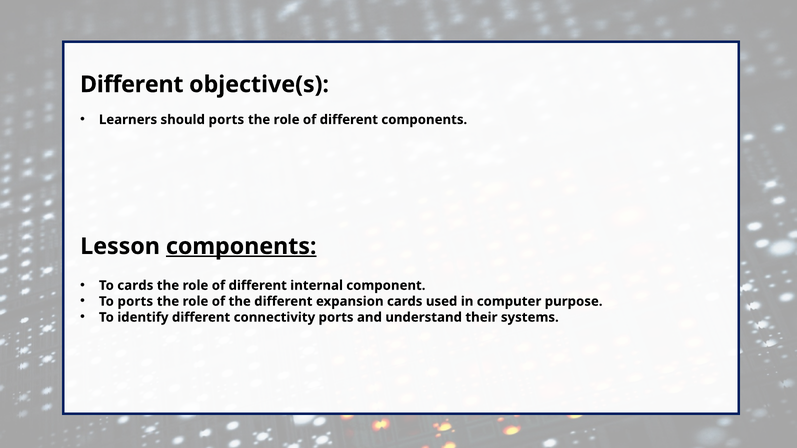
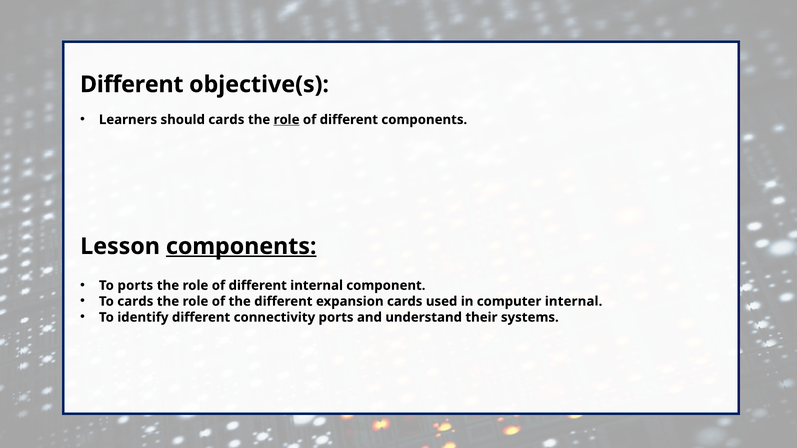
should ports: ports -> cards (226, 120)
role underline: none -> present (287, 120)
To cards: cards -> ports (135, 286)
To ports: ports -> cards (135, 302)
computer purpose: purpose -> internal (574, 302)
